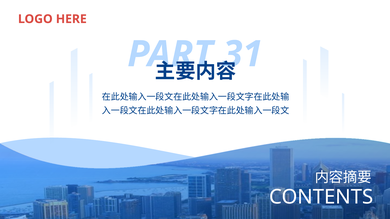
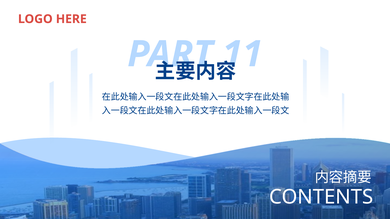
31: 31 -> 11 (243, 54)
